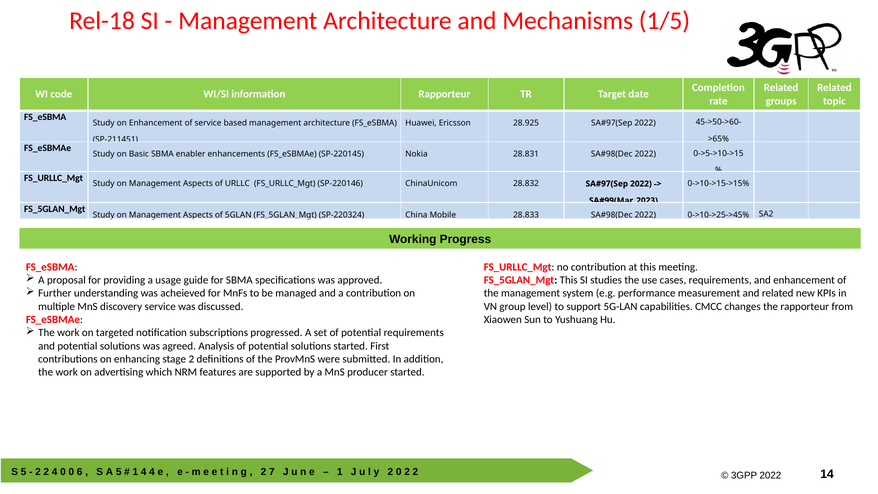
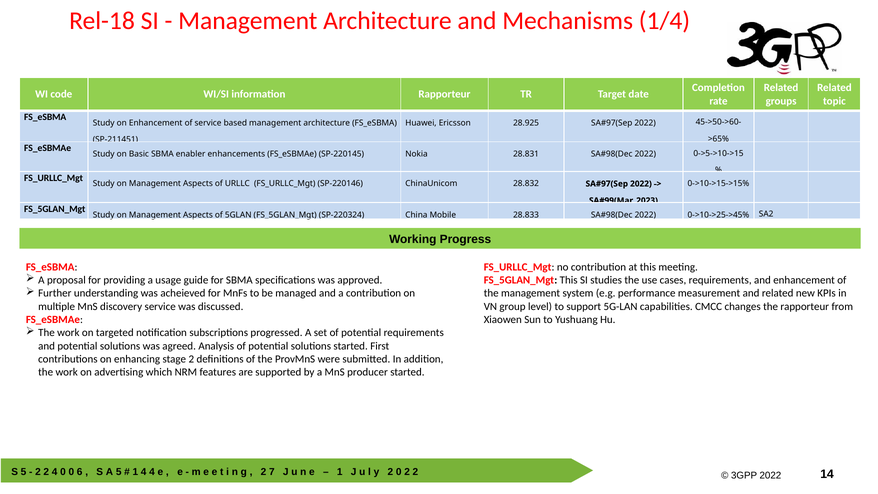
1/5: 1/5 -> 1/4 (664, 21)
